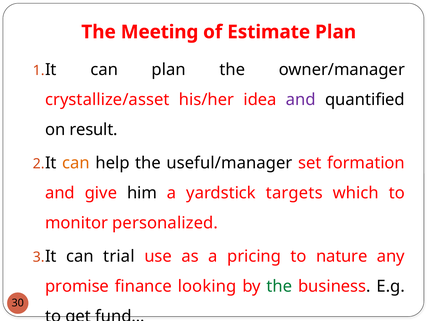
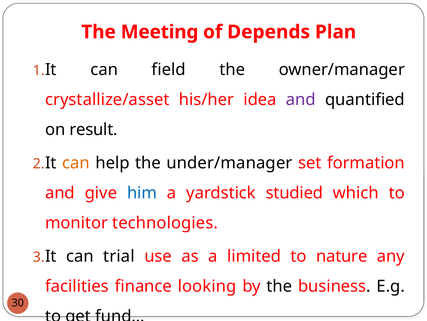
Estimate: Estimate -> Depends (269, 32)
can plan: plan -> field (169, 69)
useful/manager: useful/manager -> under/manager (229, 163)
him colour: black -> blue (142, 193)
targets: targets -> studied (294, 193)
personalized: personalized -> technologies (165, 222)
pricing: pricing -> limited (254, 256)
promise: promise -> facilities (77, 286)
the colour: green -> black (279, 286)
